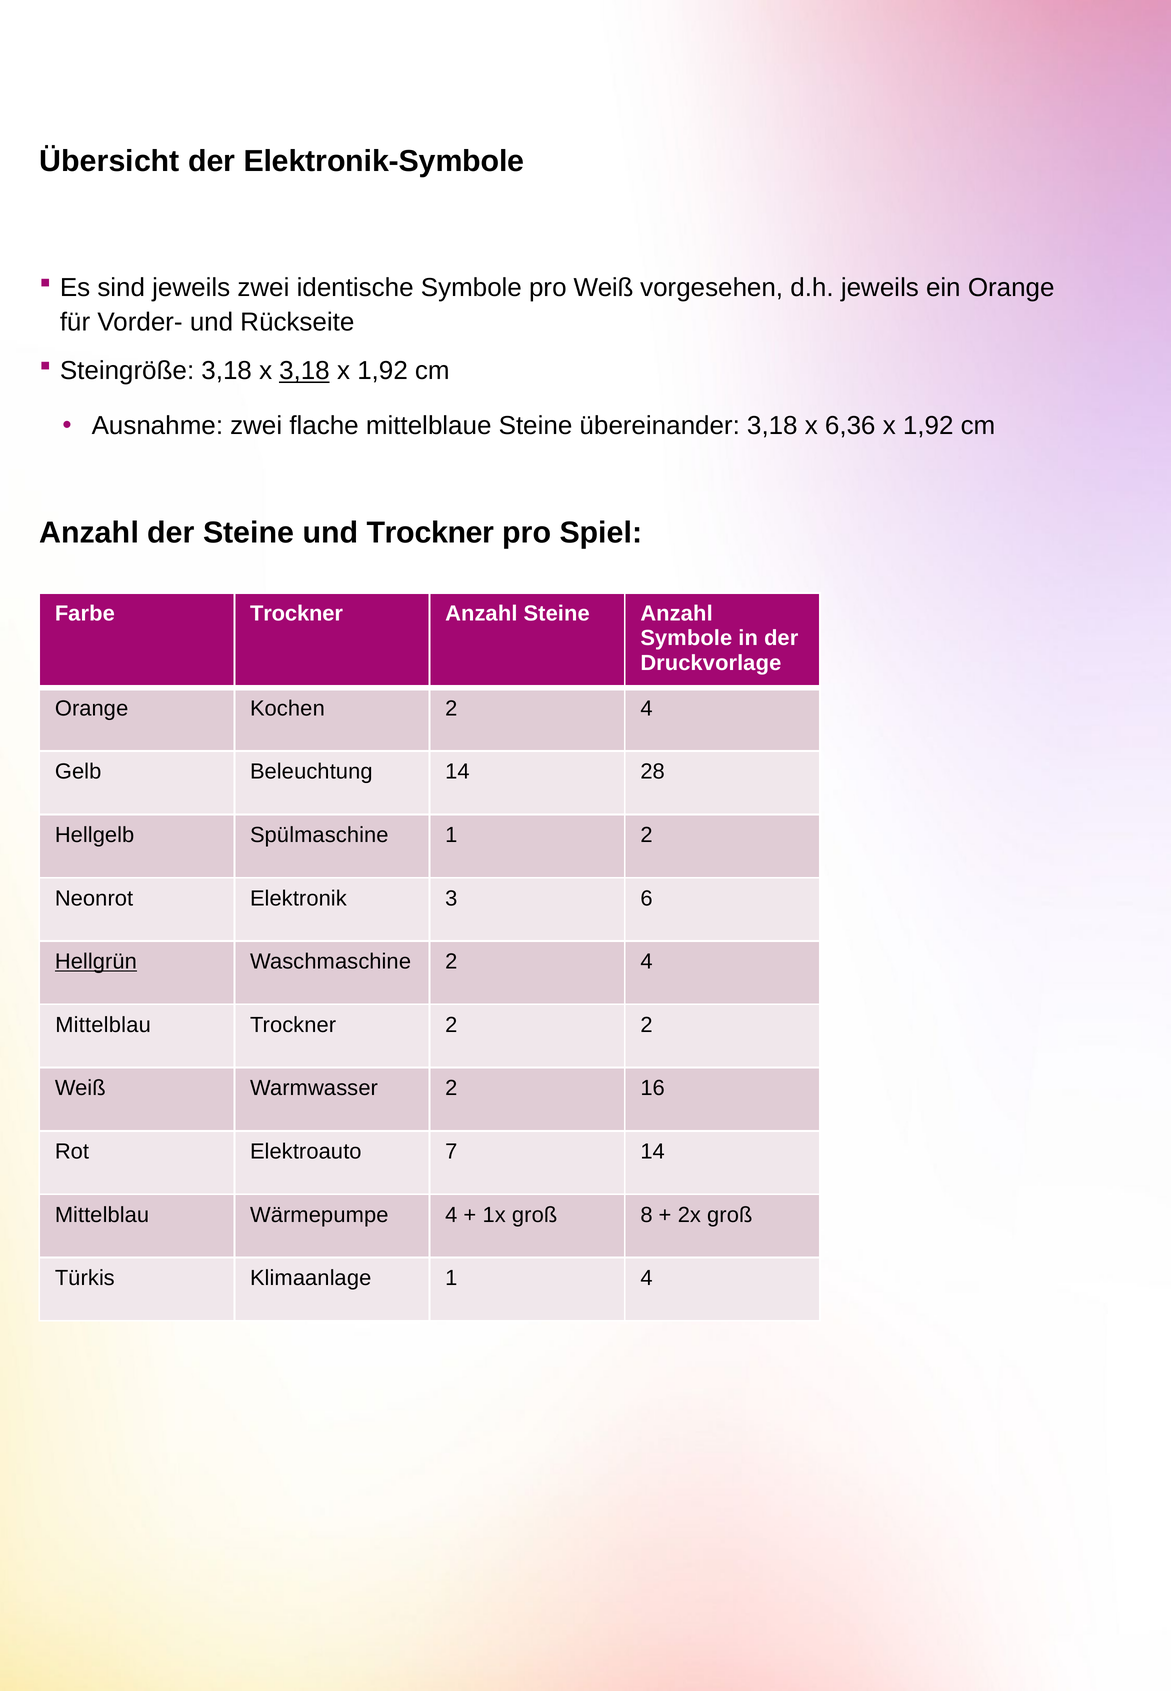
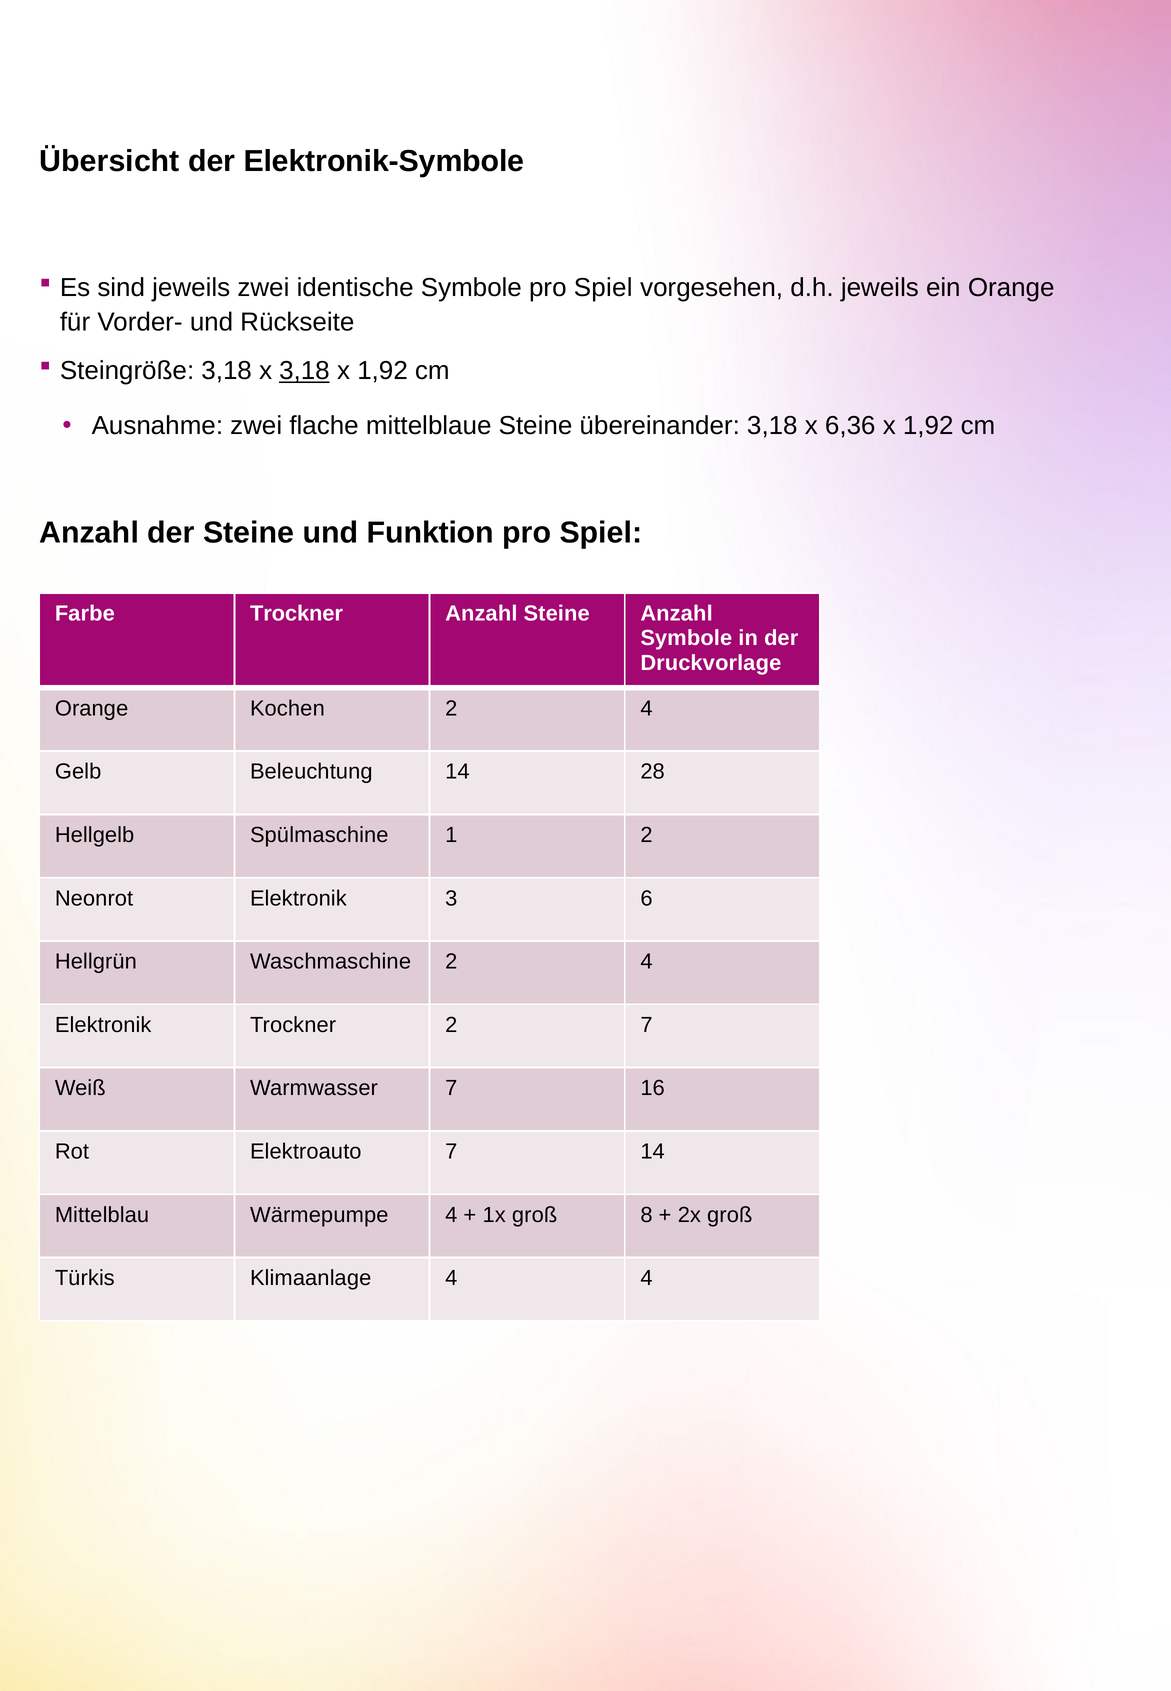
Symbole pro Weiß: Weiß -> Spiel (603, 288)
und Trockner: Trockner -> Funktion (430, 533)
Hellgrün underline: present -> none (96, 962)
Mittelblau: Mittelblau -> Elektronik (103, 1025)
2 2: 2 -> 7 (646, 1025)
Warmwasser 2: 2 -> 7 (451, 1089)
Klimaanlage 1: 1 -> 4 (451, 1278)
